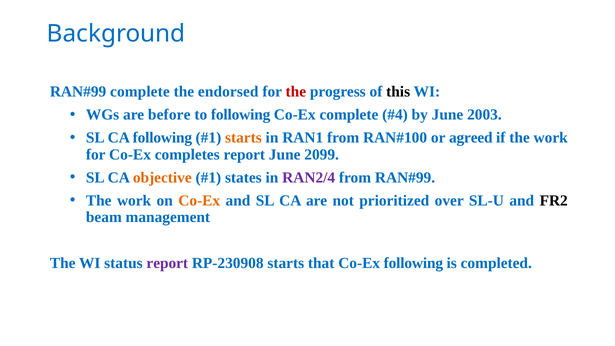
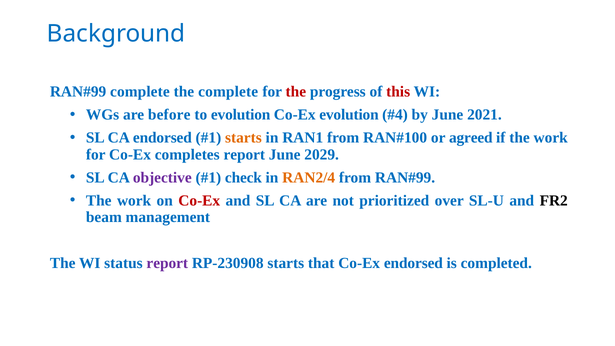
the endorsed: endorsed -> complete (228, 92)
this colour: black -> red (398, 92)
to following: following -> evolution (241, 115)
Co-Ex complete: complete -> evolution (349, 115)
2003: 2003 -> 2021 (484, 115)
CA following: following -> endorsed (162, 138)
2099: 2099 -> 2029 (322, 154)
objective colour: orange -> purple (162, 177)
states: states -> check (243, 177)
RAN2/4 colour: purple -> orange (309, 177)
Co-Ex colour: orange -> red (199, 200)
Co-Ex following: following -> endorsed (413, 263)
